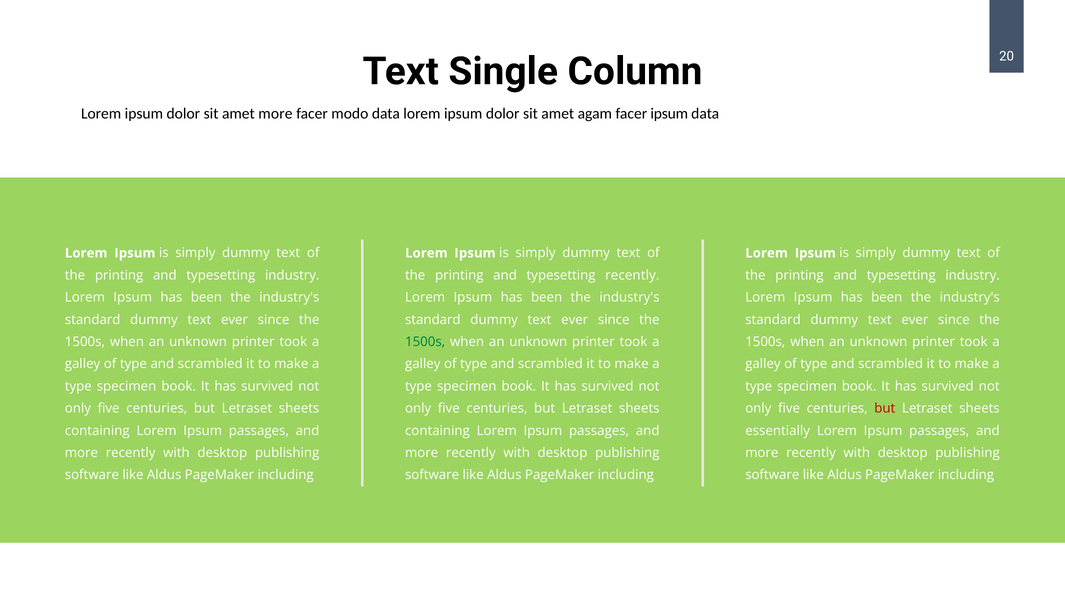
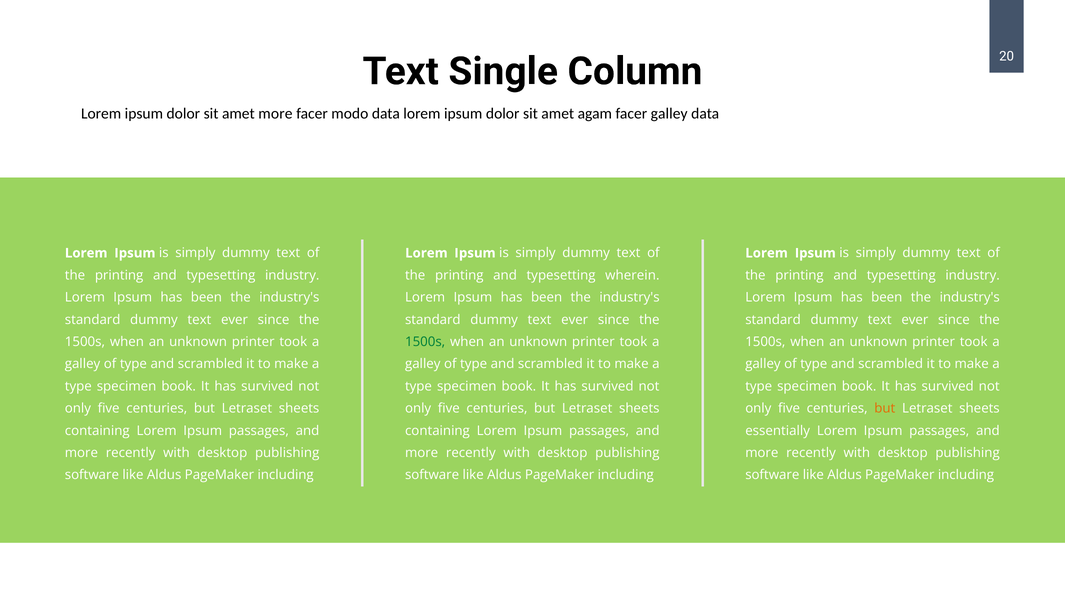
facer ipsum: ipsum -> galley (669, 113)
typesetting recently: recently -> wherein (632, 275)
but colour: red -> orange (885, 409)
